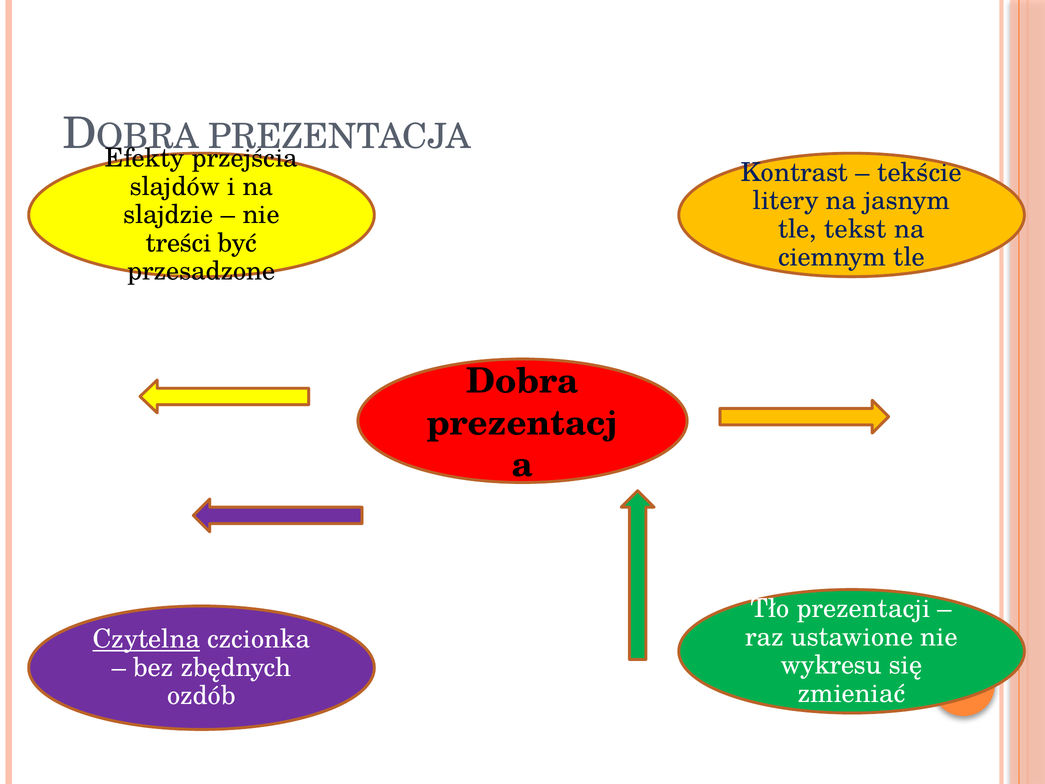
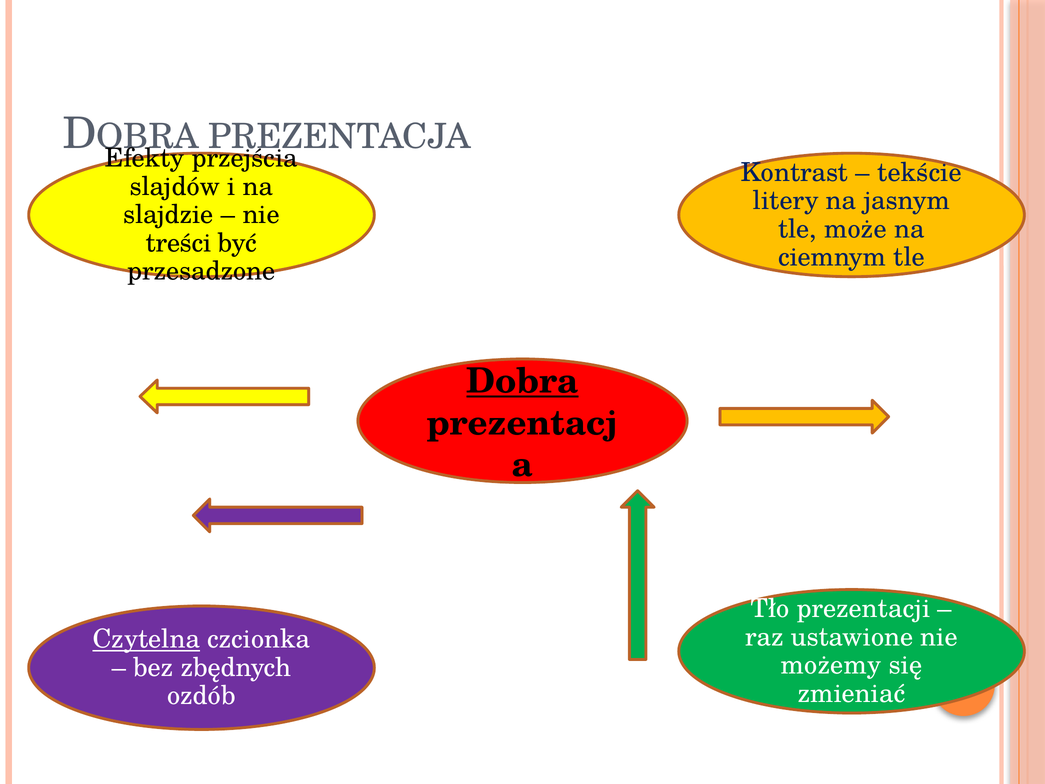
tekst: tekst -> może (855, 229)
Dobra underline: none -> present (522, 381)
wykresu: wykresu -> możemy (831, 665)
